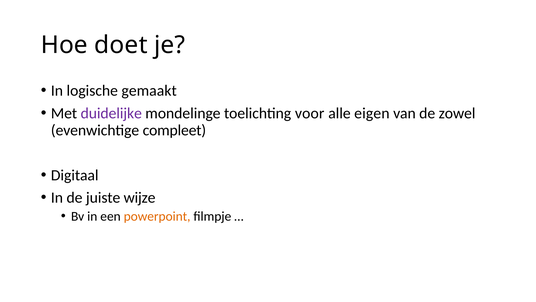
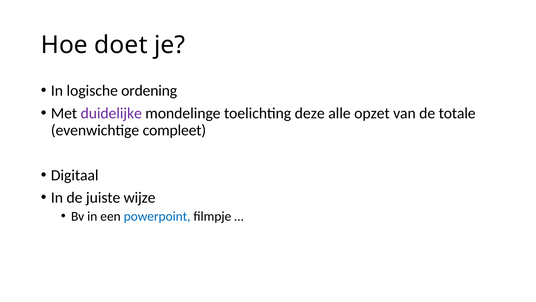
gemaakt: gemaakt -> ordening (149, 91)
voor: voor -> deze (310, 113)
eigen: eigen -> opzet (372, 113)
zowel: zowel -> totale (457, 113)
powerpoint colour: orange -> blue (157, 216)
